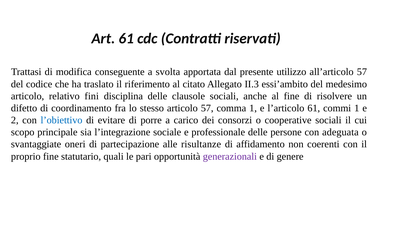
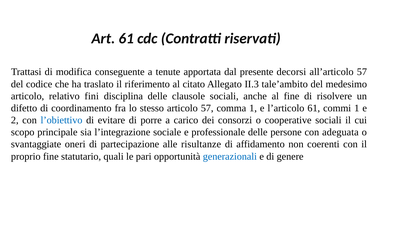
svolta: svolta -> tenute (168, 72)
utilizzo: utilizzo -> decorsi (291, 72)
essi’ambito: essi’ambito -> tale’ambito (285, 84)
generazionali colour: purple -> blue (230, 156)
